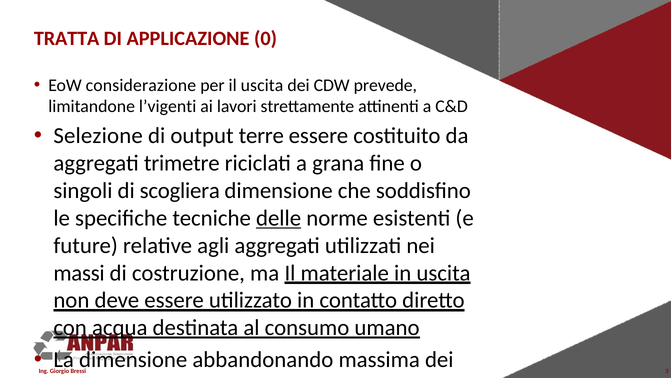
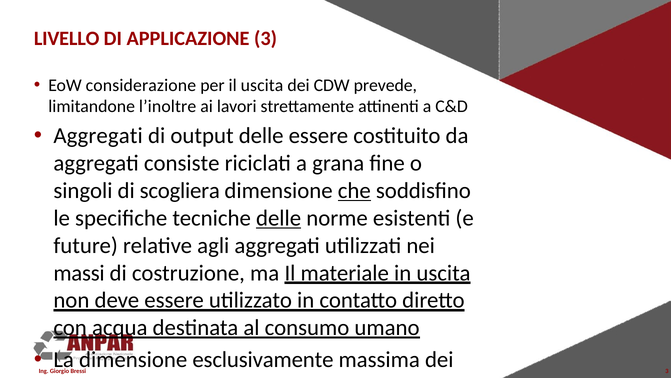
TRATTA: TRATTA -> LIVELLO (67, 39)
APPLICAZIONE 0: 0 -> 3 (266, 39)
l’vigenti: l’vigenti -> l’inoltre (168, 106)
Selezione: Selezione -> Aggregati (98, 136)
output terre: terre -> delle (261, 136)
trimetre: trimetre -> consiste (182, 163)
che underline: none -> present (354, 190)
abbandonando: abbandonando -> esclusivamente (263, 359)
